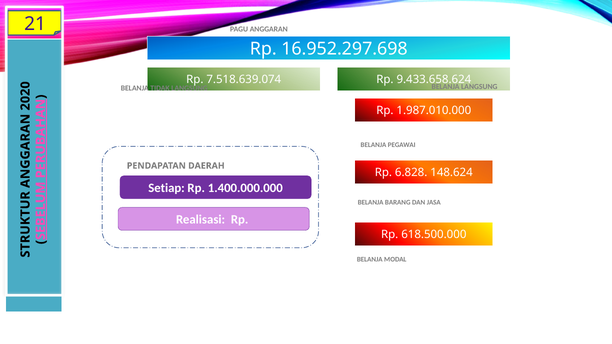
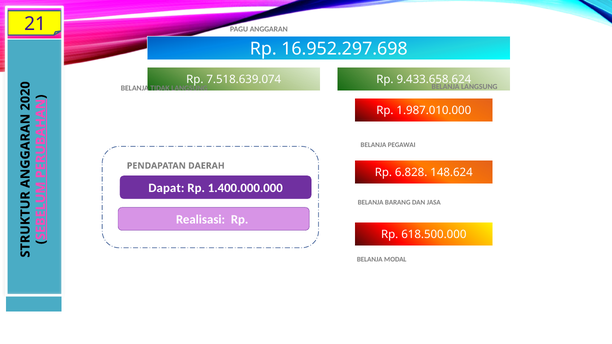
Setiap: Setiap -> Dapat (166, 188)
